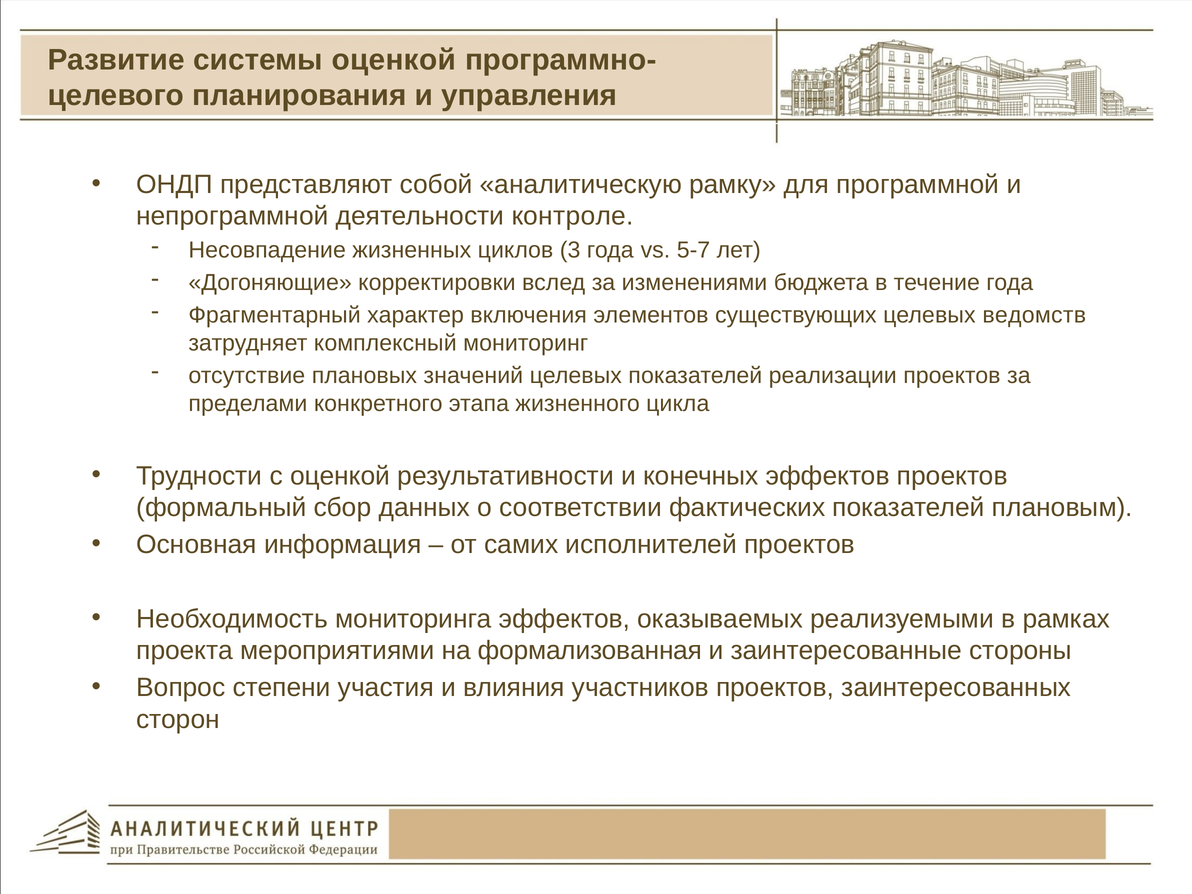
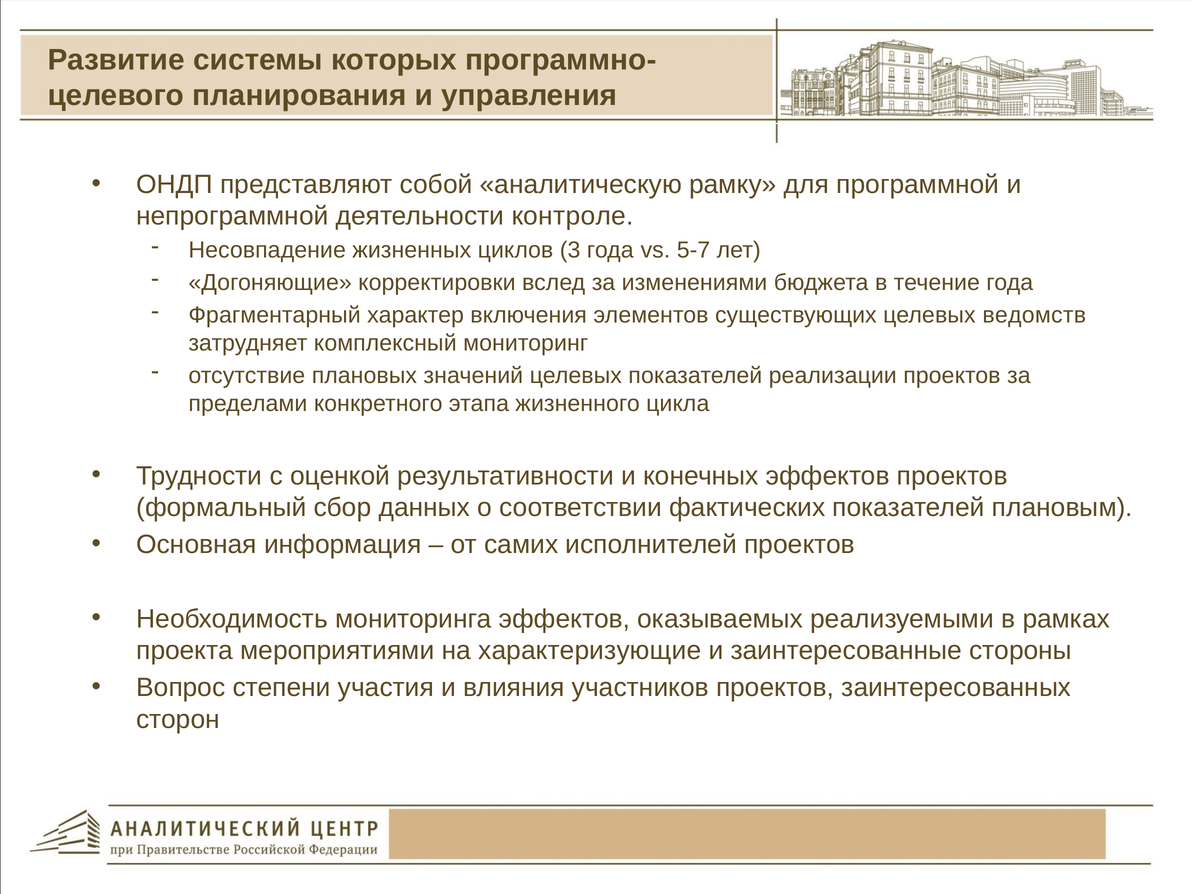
системы оценкой: оценкой -> которых (394, 60)
формализованная: формализованная -> характеризующие (590, 651)
